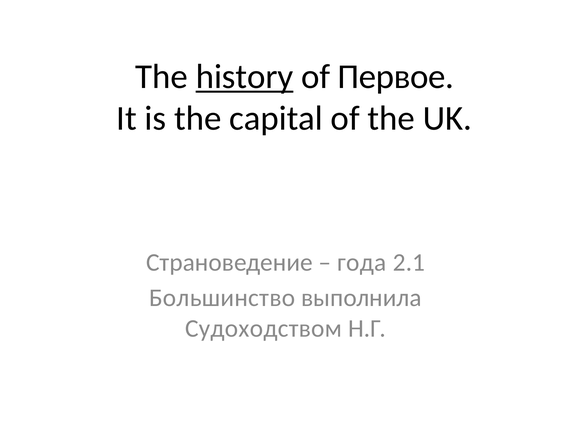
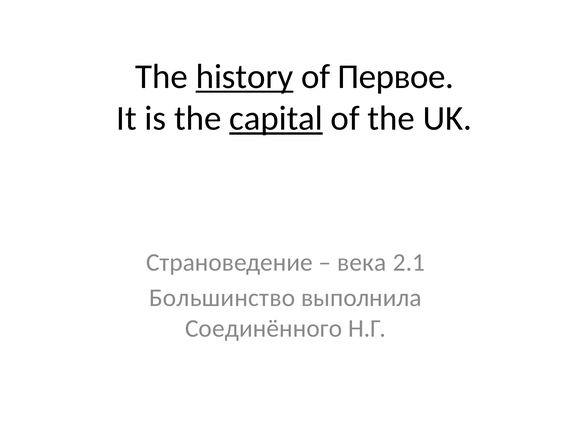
capital underline: none -> present (276, 119)
года: года -> века (362, 263)
Судоходством: Судоходством -> Соединённого (264, 329)
